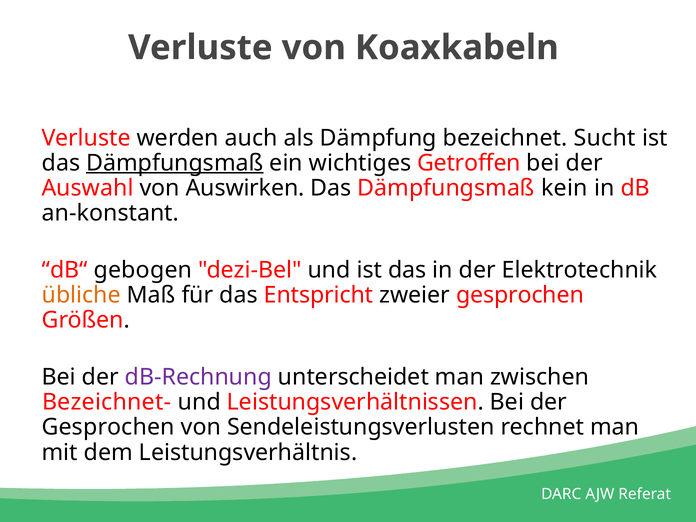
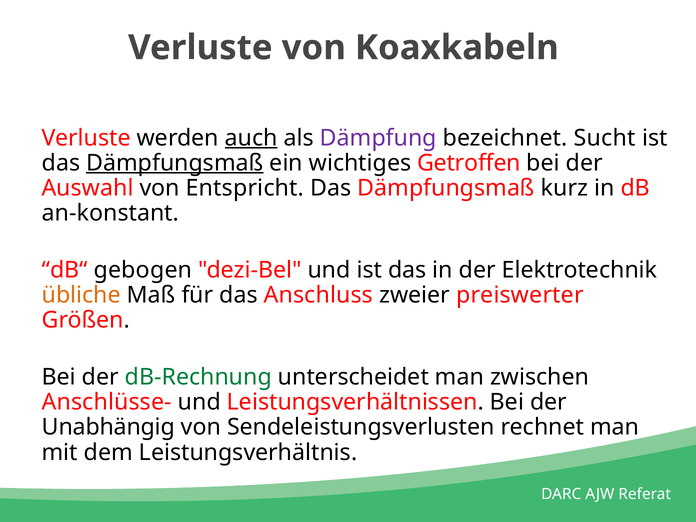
auch underline: none -> present (251, 138)
Dämpfung colour: black -> purple (378, 138)
Auswirken: Auswirken -> Entspricht (245, 188)
kein: kein -> kurz (564, 188)
Entspricht: Entspricht -> Anschluss (318, 295)
zweier gesprochen: gesprochen -> preiswerter (520, 295)
dB-Rechnung colour: purple -> green (198, 377)
Bezeichnet-: Bezeichnet- -> Anschlüsse- (107, 402)
Gesprochen: Gesprochen -> Unabhängig (108, 427)
